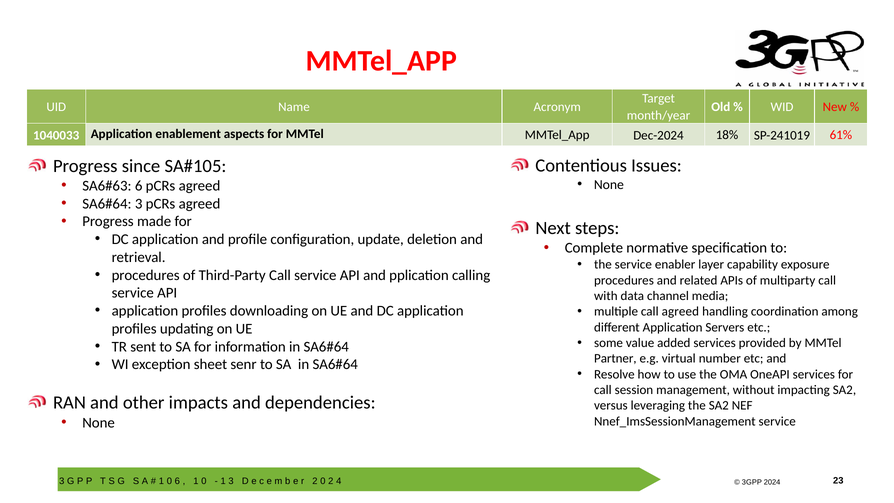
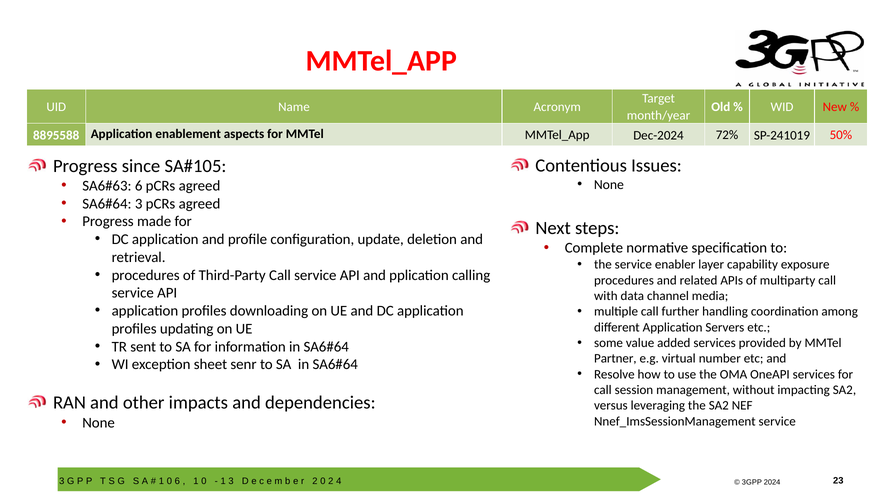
1040033: 1040033 -> 8895588 (56, 135)
18%: 18% -> 72% (727, 135)
61%: 61% -> 50% (841, 135)
call agreed: agreed -> further (680, 312)
